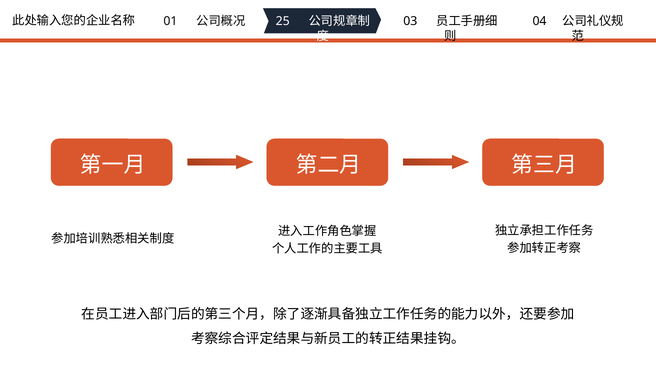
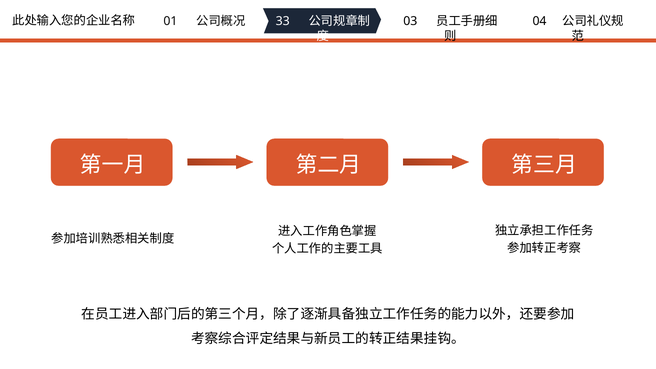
25: 25 -> 33 (283, 21)
